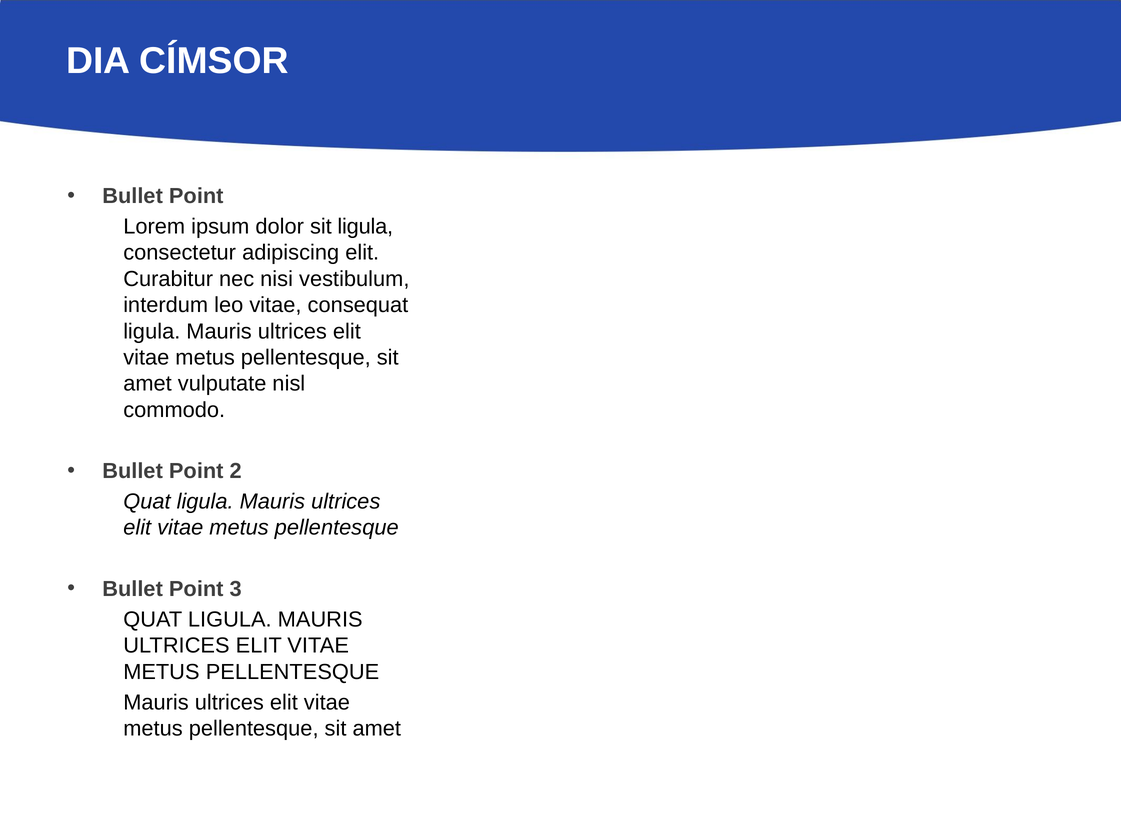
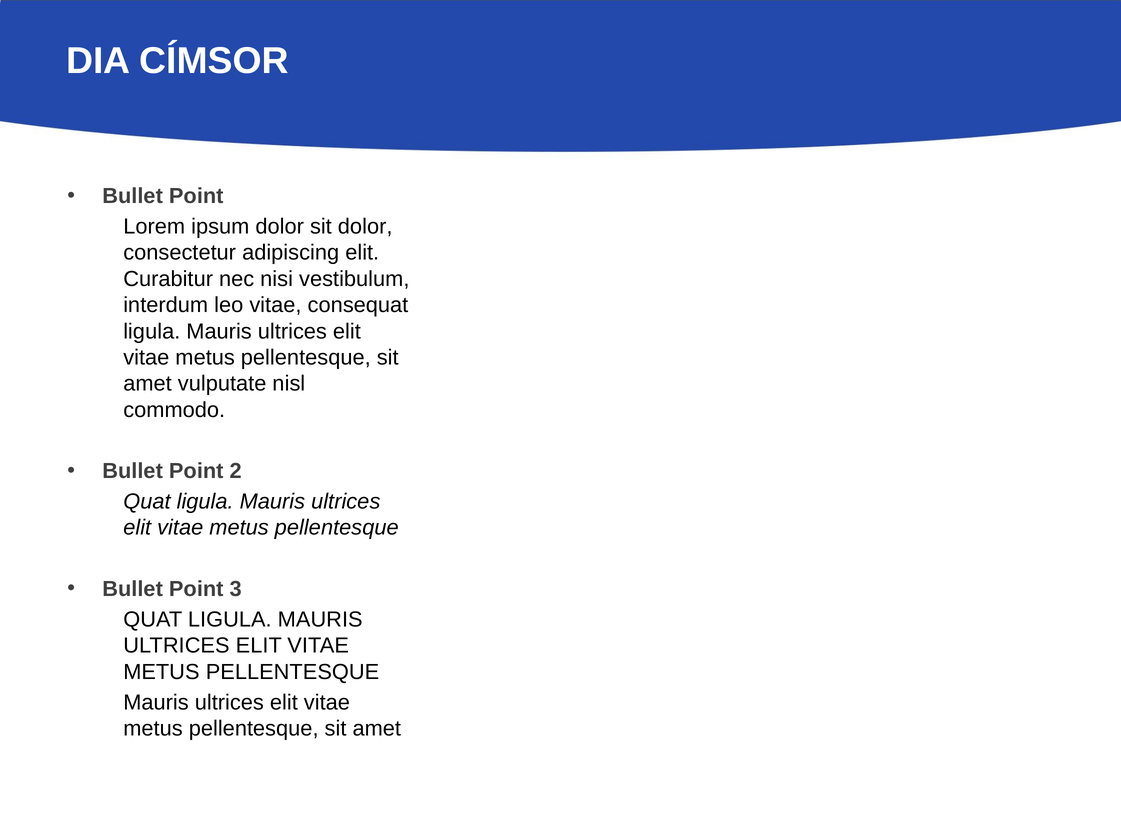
sit ligula: ligula -> dolor (365, 227)
